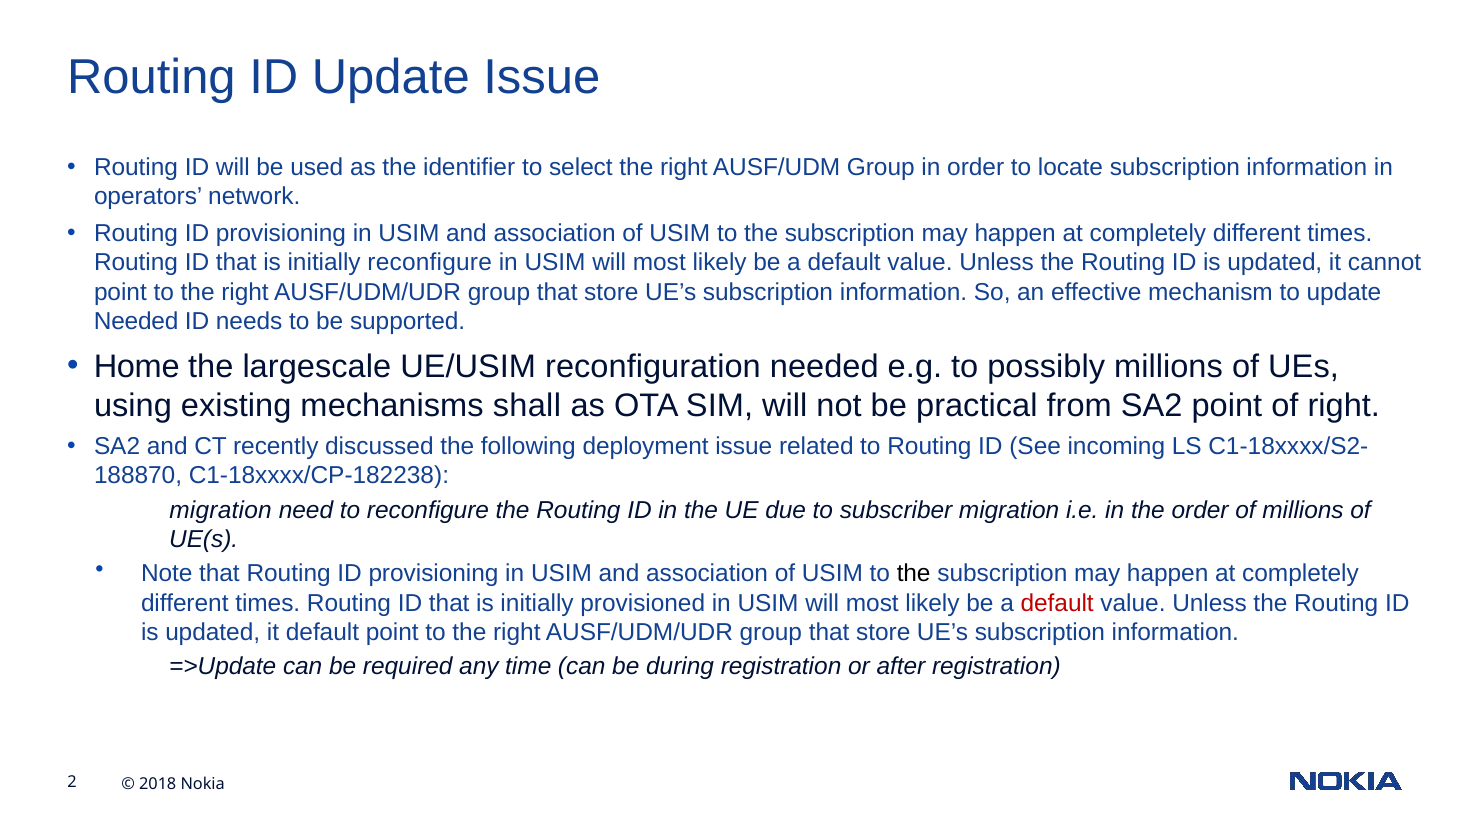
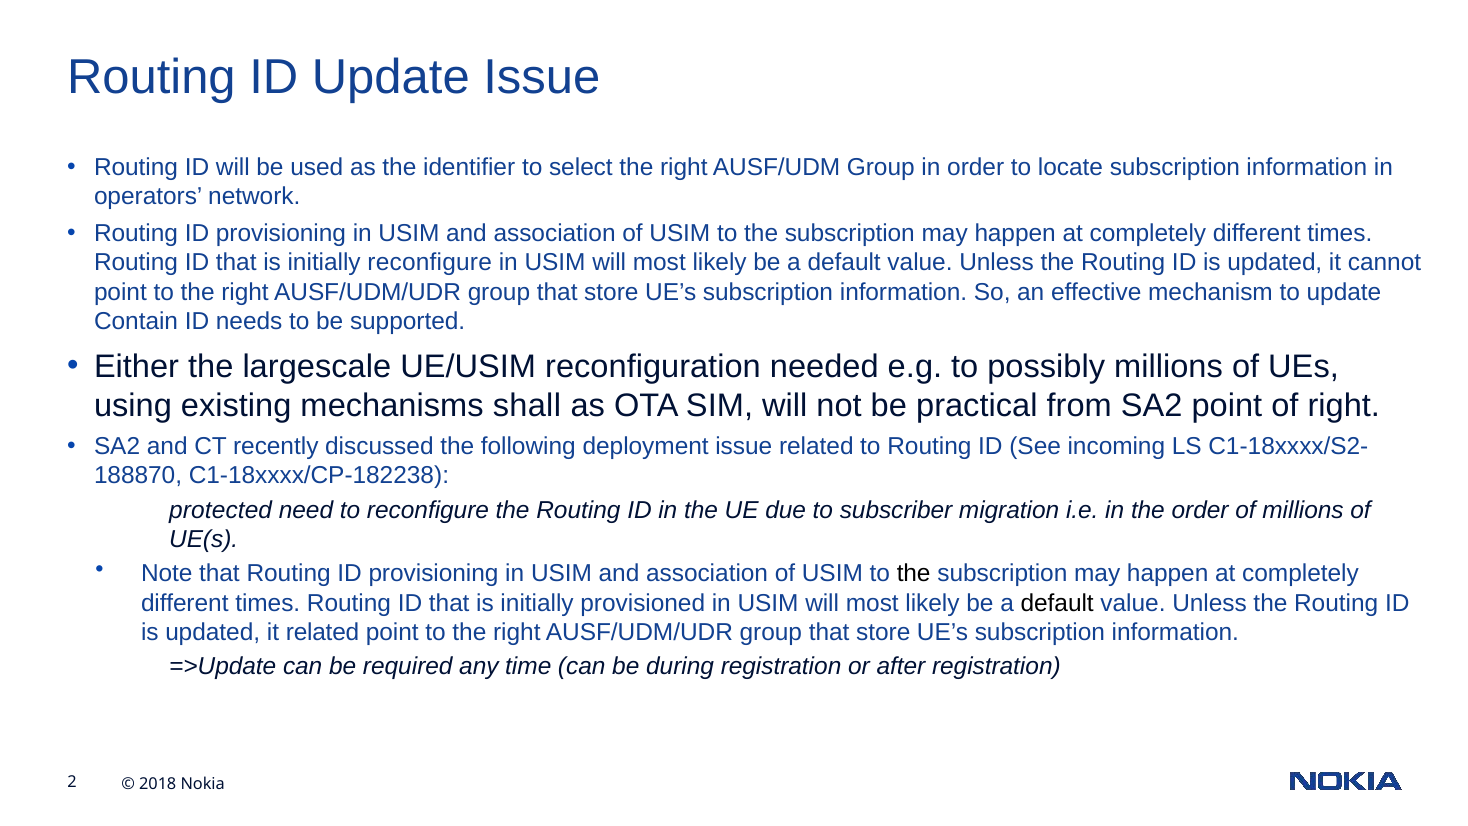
Needed: Needed -> Contain (136, 322)
Home: Home -> Either (137, 366)
migration: migration -> protected (221, 510)
default colour: red -> black (1057, 603)
it default: default -> related (323, 632)
